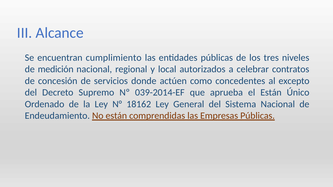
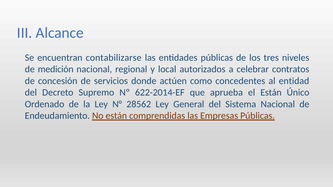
cumplimiento: cumplimiento -> contabilizarse (114, 58)
excepto: excepto -> entidad (294, 81)
039-2014-EF: 039-2014-EF -> 622-2014-EF (160, 93)
18162: 18162 -> 28562 (139, 104)
